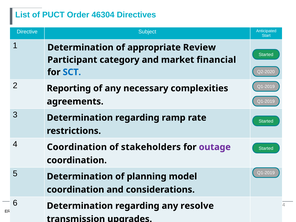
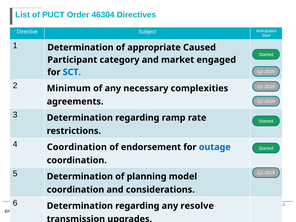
appropriate Review: Review -> Caused (199, 47)
financial: financial -> engaged (216, 60)
Reporting: Reporting -> Minimum (69, 88)
stakeholders: stakeholders -> endorsement (151, 147)
outage colour: purple -> blue (215, 147)
